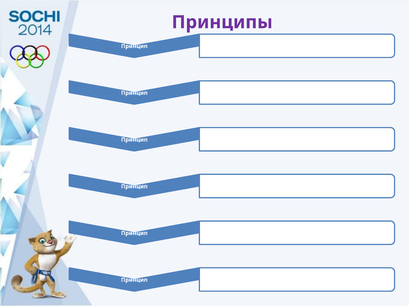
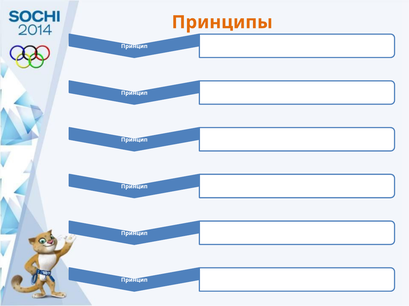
Принципы colour: purple -> orange (222, 22)
